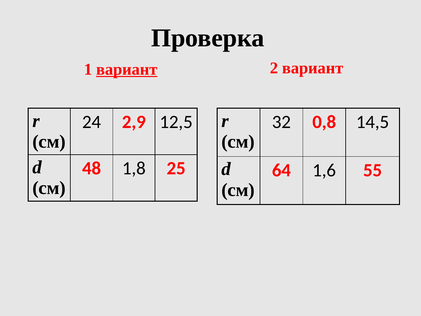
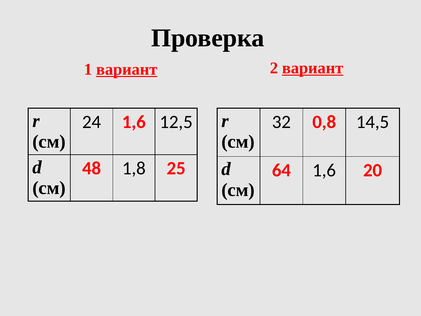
вариант underline: none -> present (313, 68)
24 2,9: 2,9 -> 1,6 (134, 122)
55: 55 -> 20 (373, 170)
